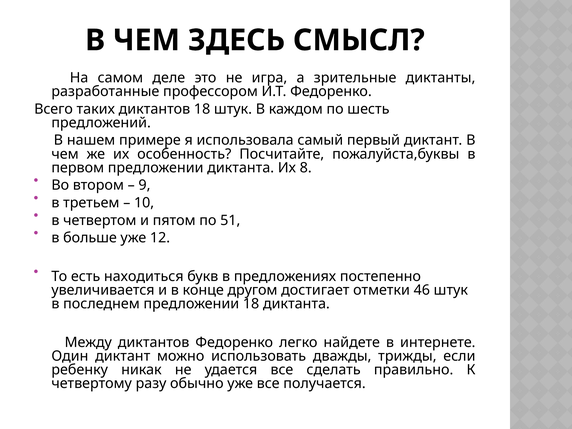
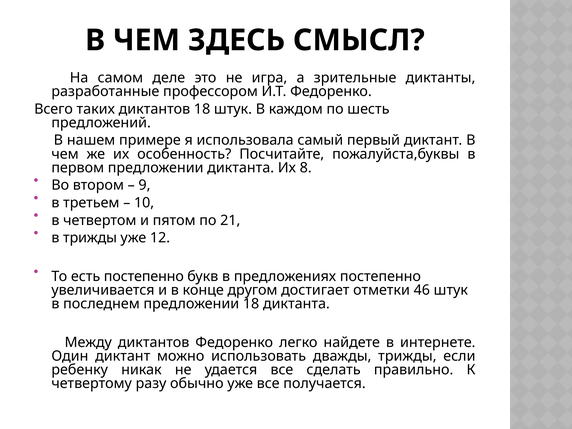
51: 51 -> 21 (230, 220)
в больше: больше -> трижды (90, 238)
есть находиться: находиться -> постепенно (144, 276)
